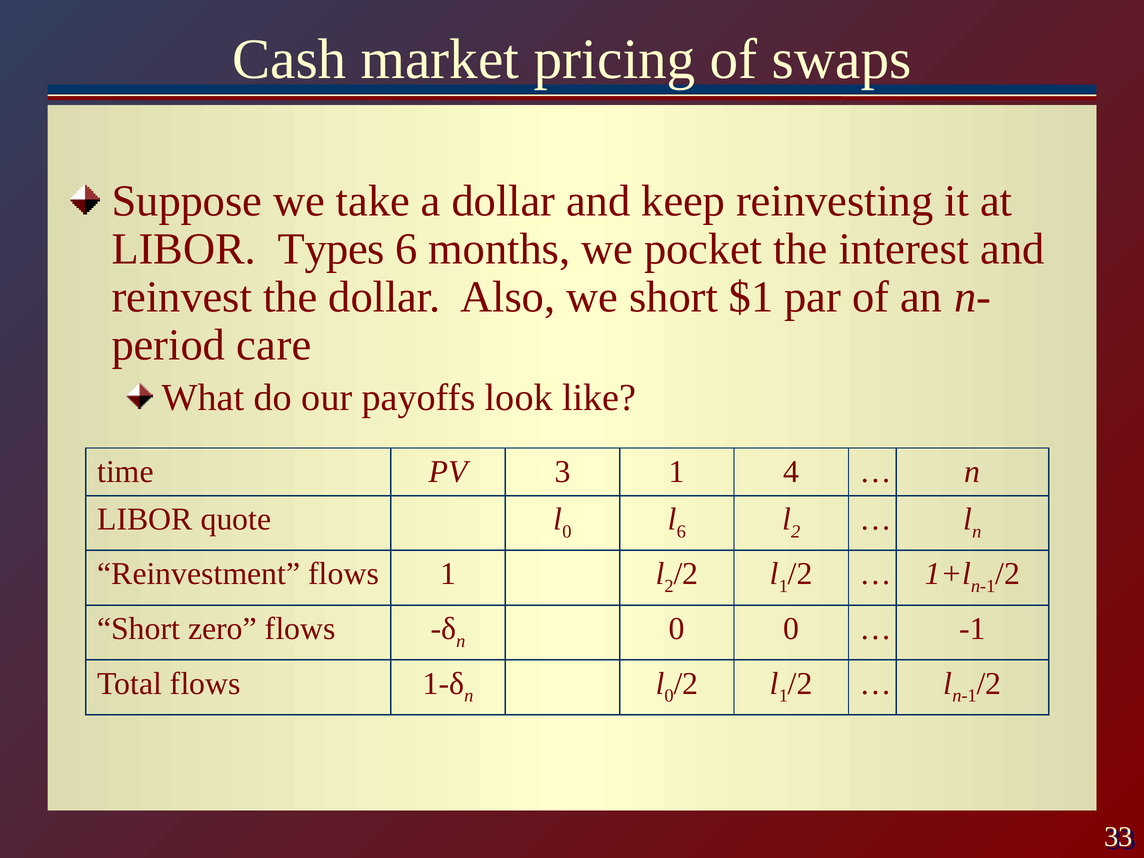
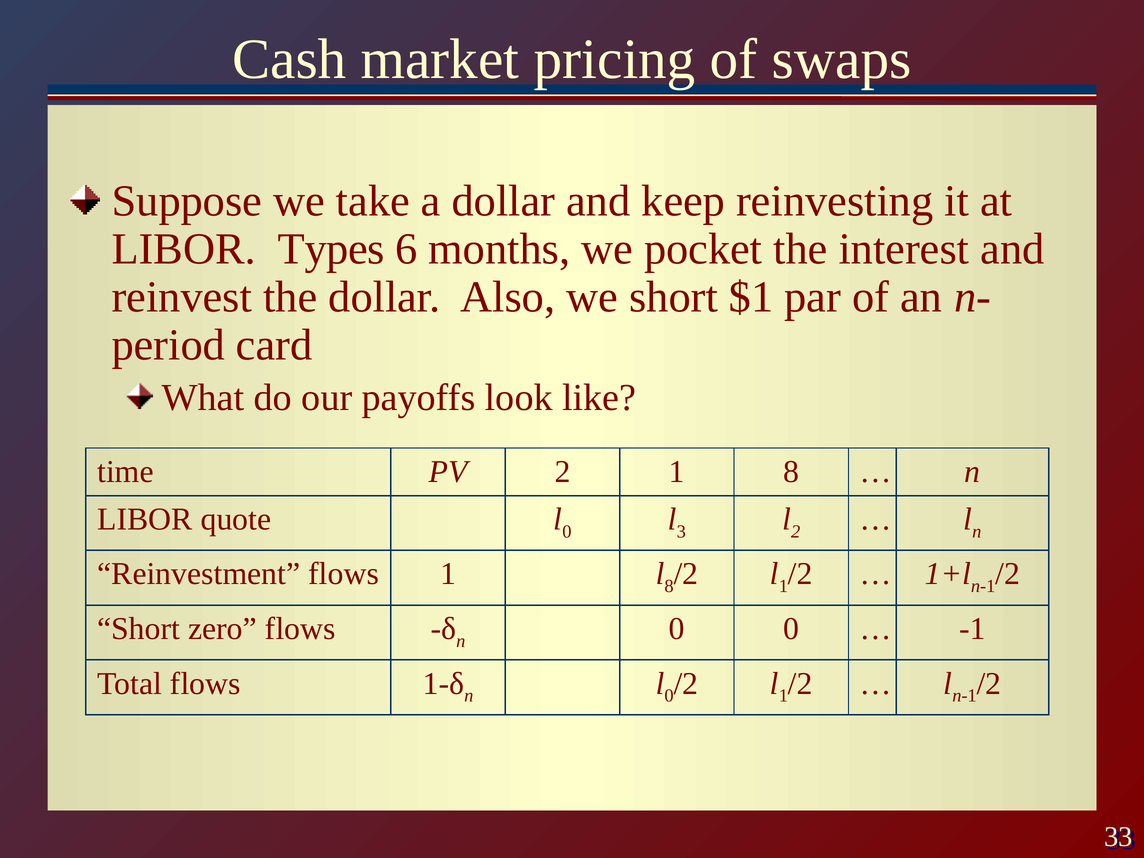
care: care -> card (274, 345)
PV 3: 3 -> 2 (563, 472)
1 4: 4 -> 8 (791, 472)
6: 6 -> 3 (681, 532)
2: 2 -> 8 (669, 586)
